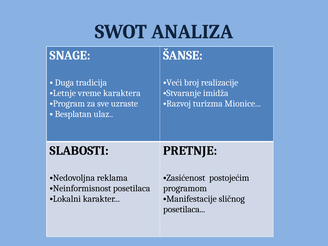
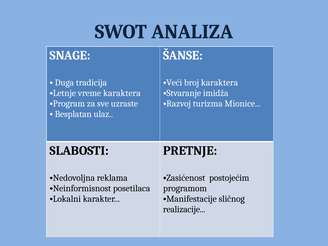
broj realizacije: realizacije -> karaktera (220, 83)
posetilaca: posetilaca -> realizacije (184, 209)
